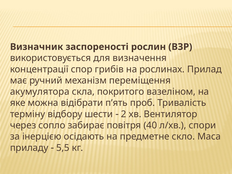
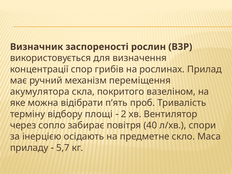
шести: шести -> площі (99, 114)
5,5: 5,5 -> 5,7 (63, 148)
